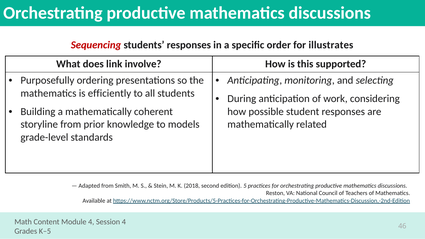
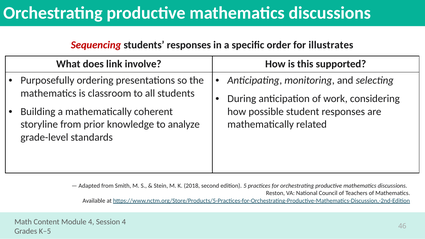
efficiently: efficiently -> classroom (110, 93)
models: models -> analyze (184, 125)
